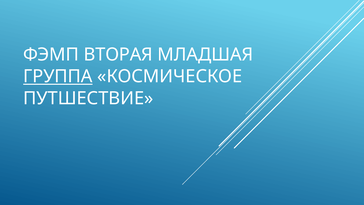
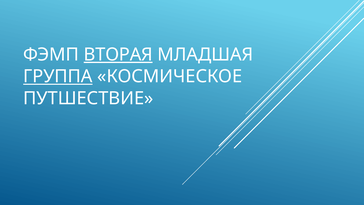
ВТОРАЯ underline: none -> present (118, 54)
